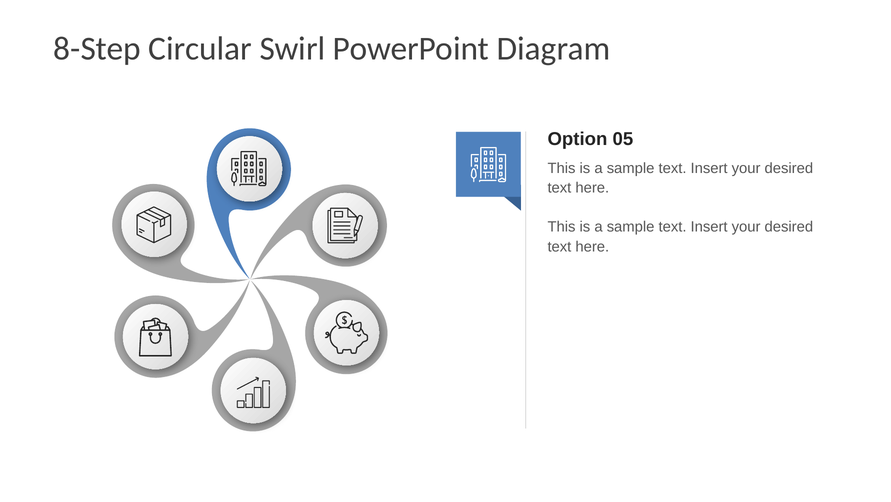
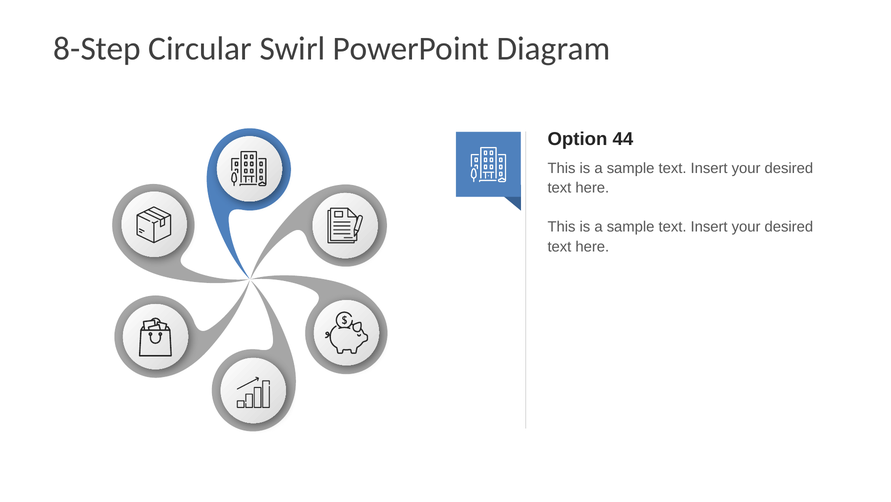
05: 05 -> 44 (623, 139)
